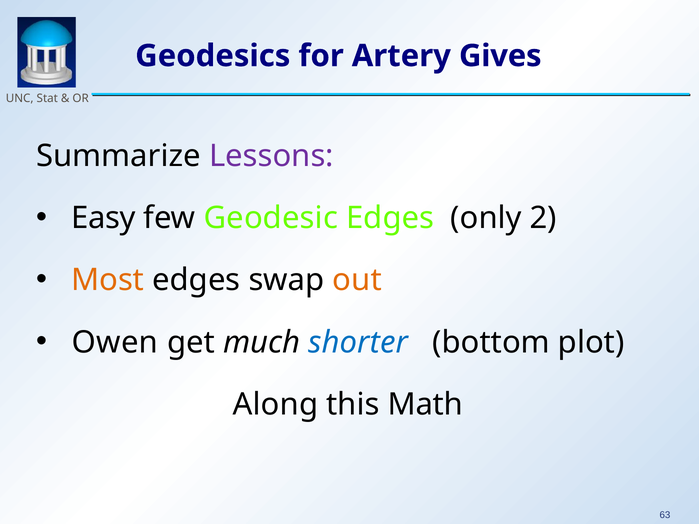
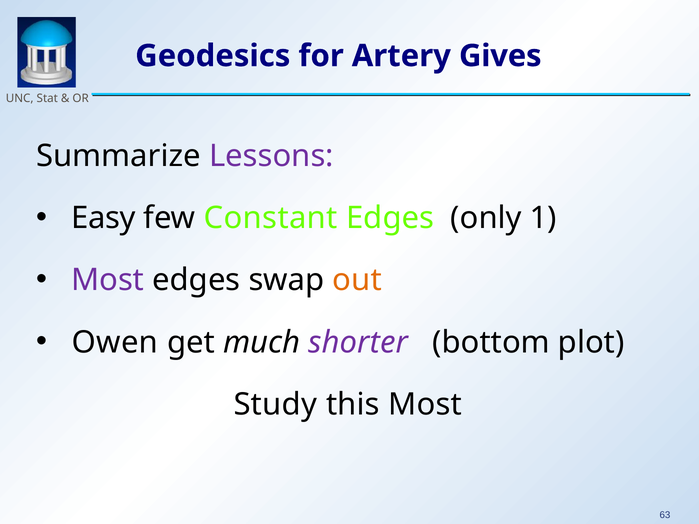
Geodesic: Geodesic -> Constant (271, 218)
2: 2 -> 1 (543, 218)
Most colour: orange -> purple (108, 280)
shorter colour: blue -> purple (358, 342)
Along: Along -> Study (275, 405)
this Math: Math -> Most (425, 405)
